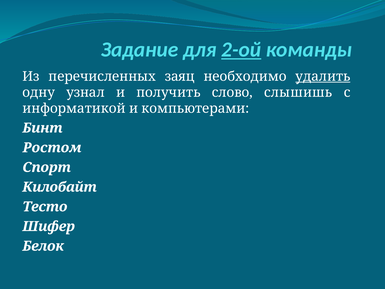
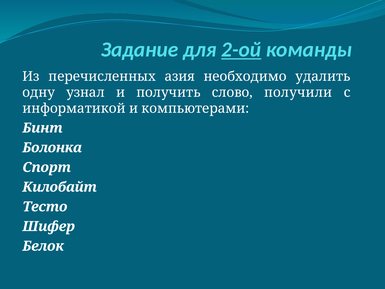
заяц: заяц -> азия (180, 76)
удалить underline: present -> none (323, 76)
слышишь: слышишь -> получили (298, 92)
Ростом: Ростом -> Болонка (52, 148)
